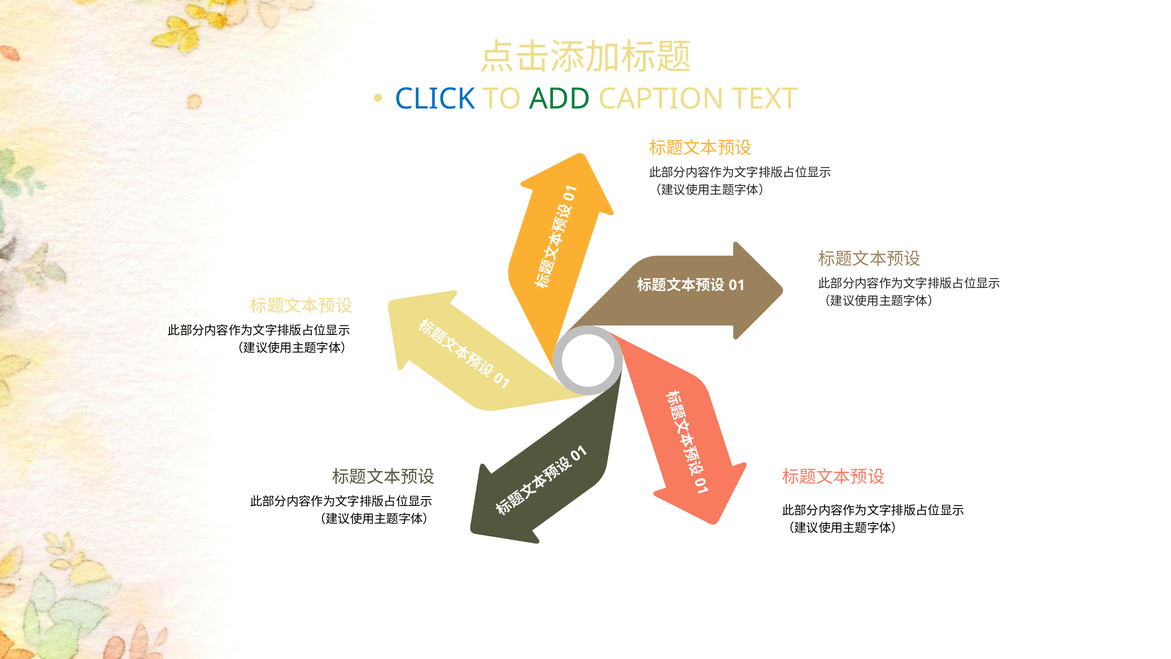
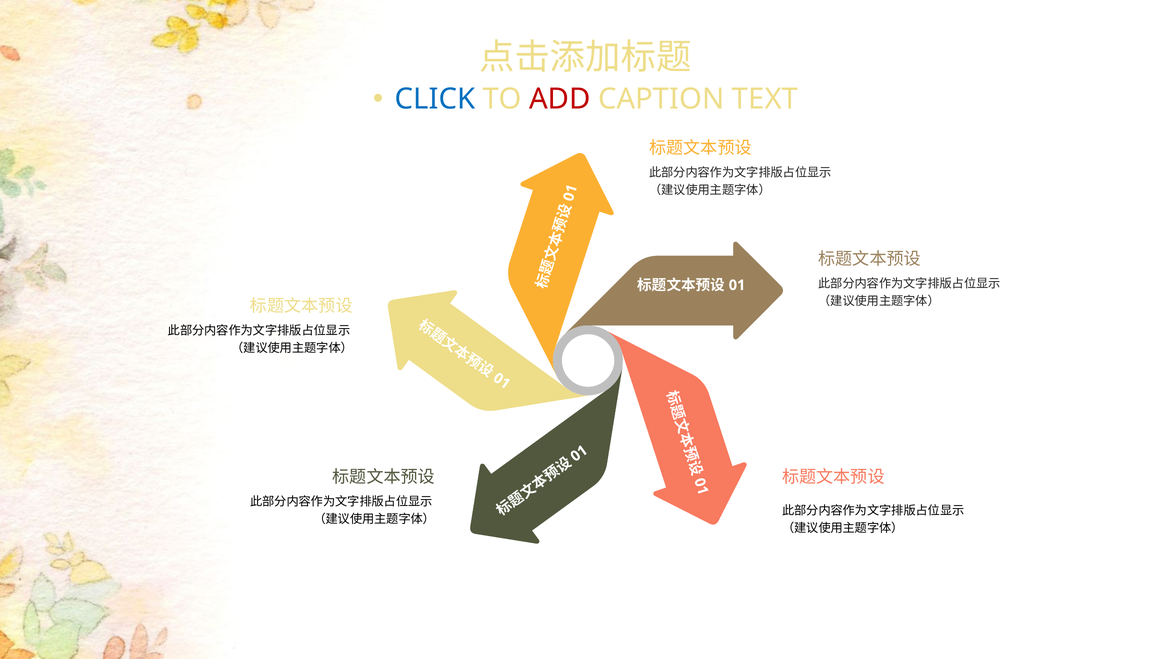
ADD colour: green -> red (560, 99)
